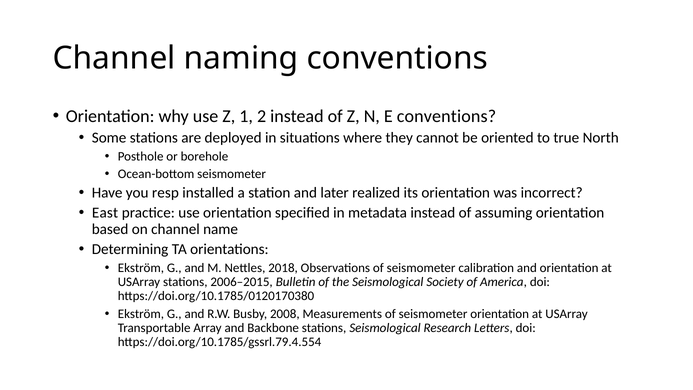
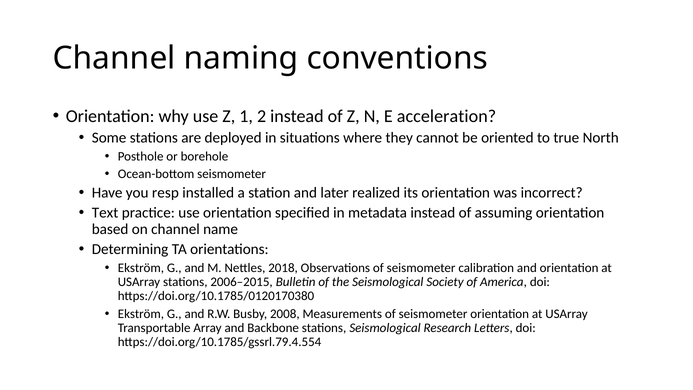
E conventions: conventions -> acceleration (446, 116)
East: East -> Text (105, 213)
